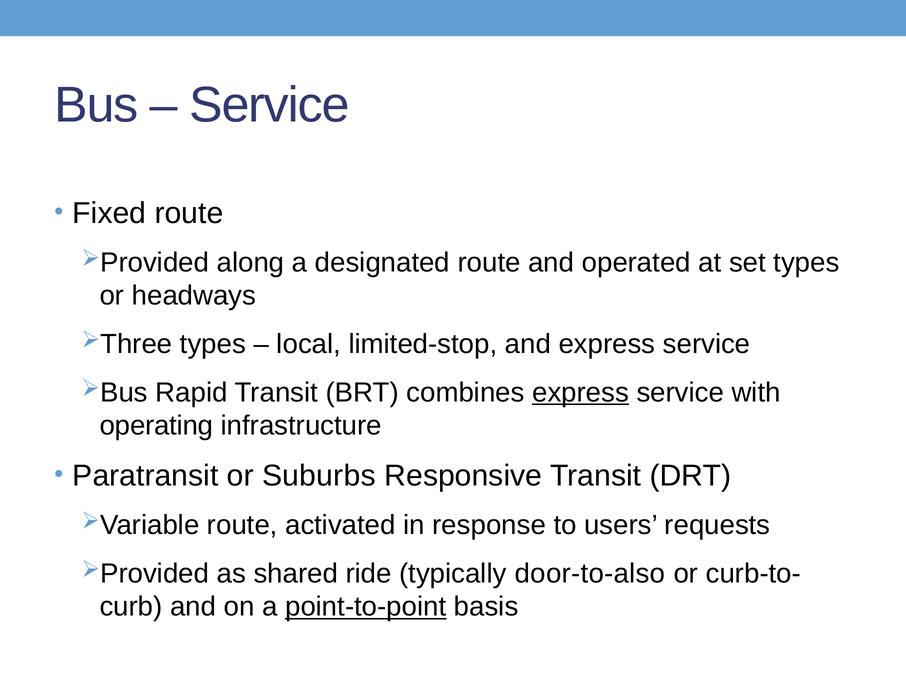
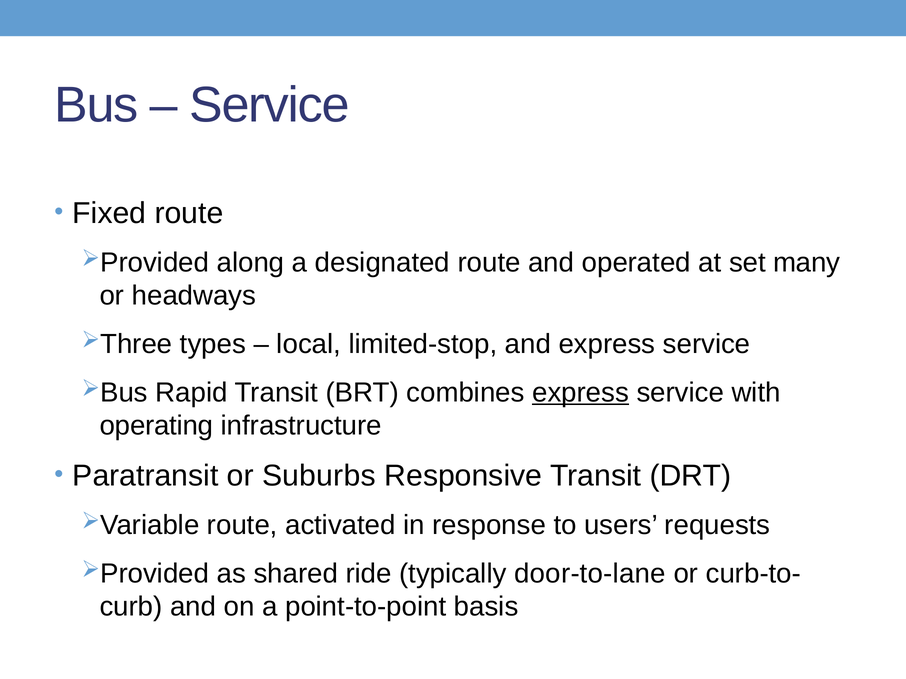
set types: types -> many (807, 263)
door-to-also: door-to-also -> door-to-lane (590, 574)
point-to-point underline: present -> none (366, 607)
